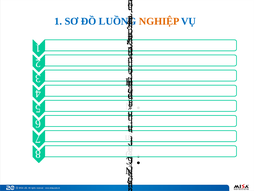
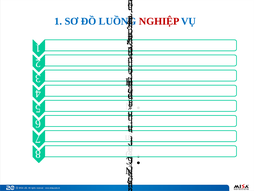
NGHIỆP colour: orange -> red (159, 21)
